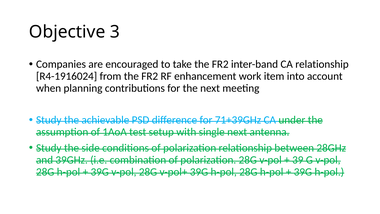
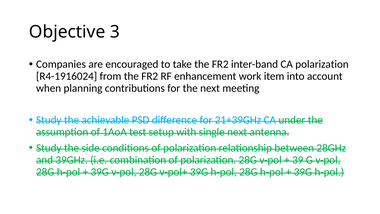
CA relationship: relationship -> polarization (322, 64)
71+39GHz: 71+39GHz -> 21+39GHz (238, 120)
